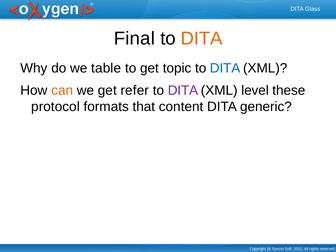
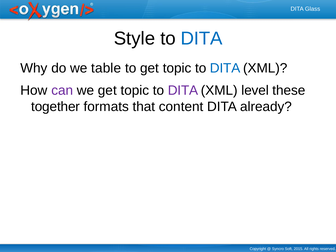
Final: Final -> Style (134, 38)
DITA colour: orange -> blue (202, 38)
can colour: orange -> purple (62, 90)
we get refer: refer -> topic (135, 90)
protocol: protocol -> together (56, 107)
generic: generic -> already (266, 107)
